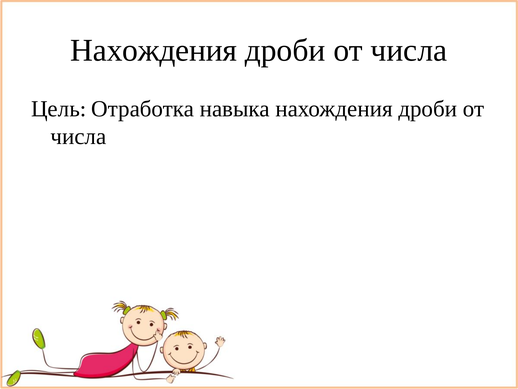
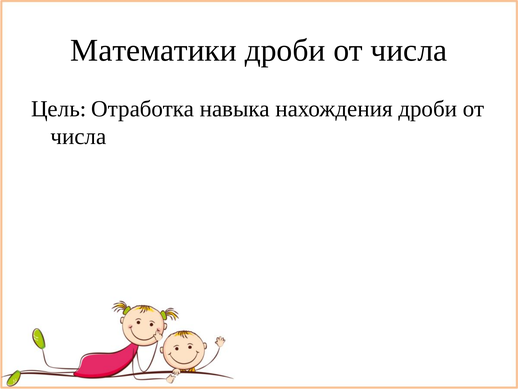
Нахождения: Нахождения -> Математики (154, 50)
